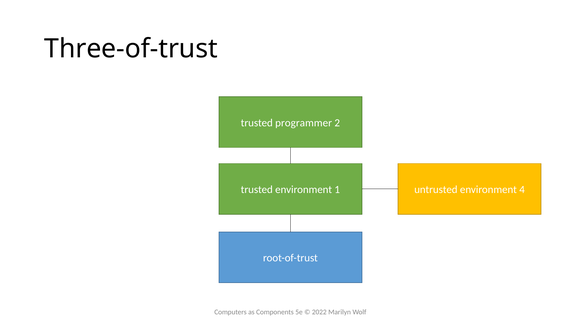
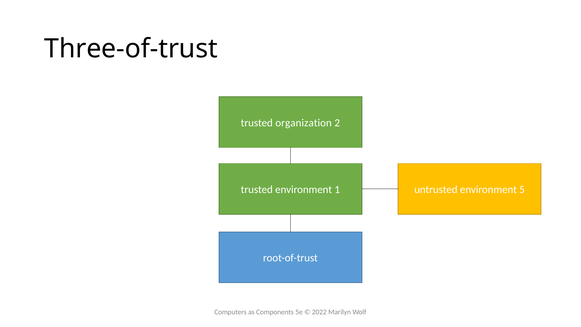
programmer: programmer -> organization (304, 123)
4: 4 -> 5 (522, 190)
